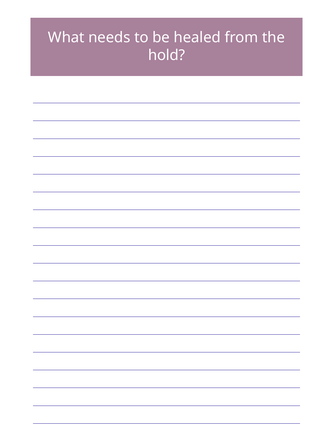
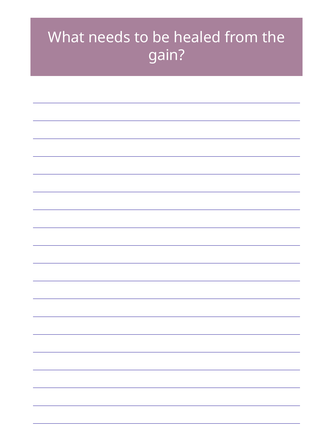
hold: hold -> gain (167, 55)
